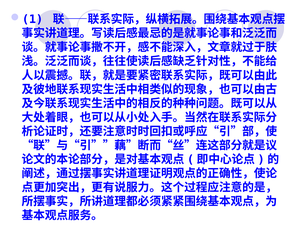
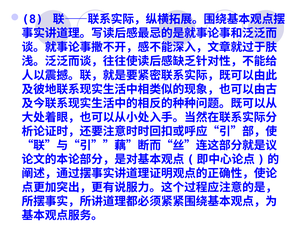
1: 1 -> 8 (33, 19)
